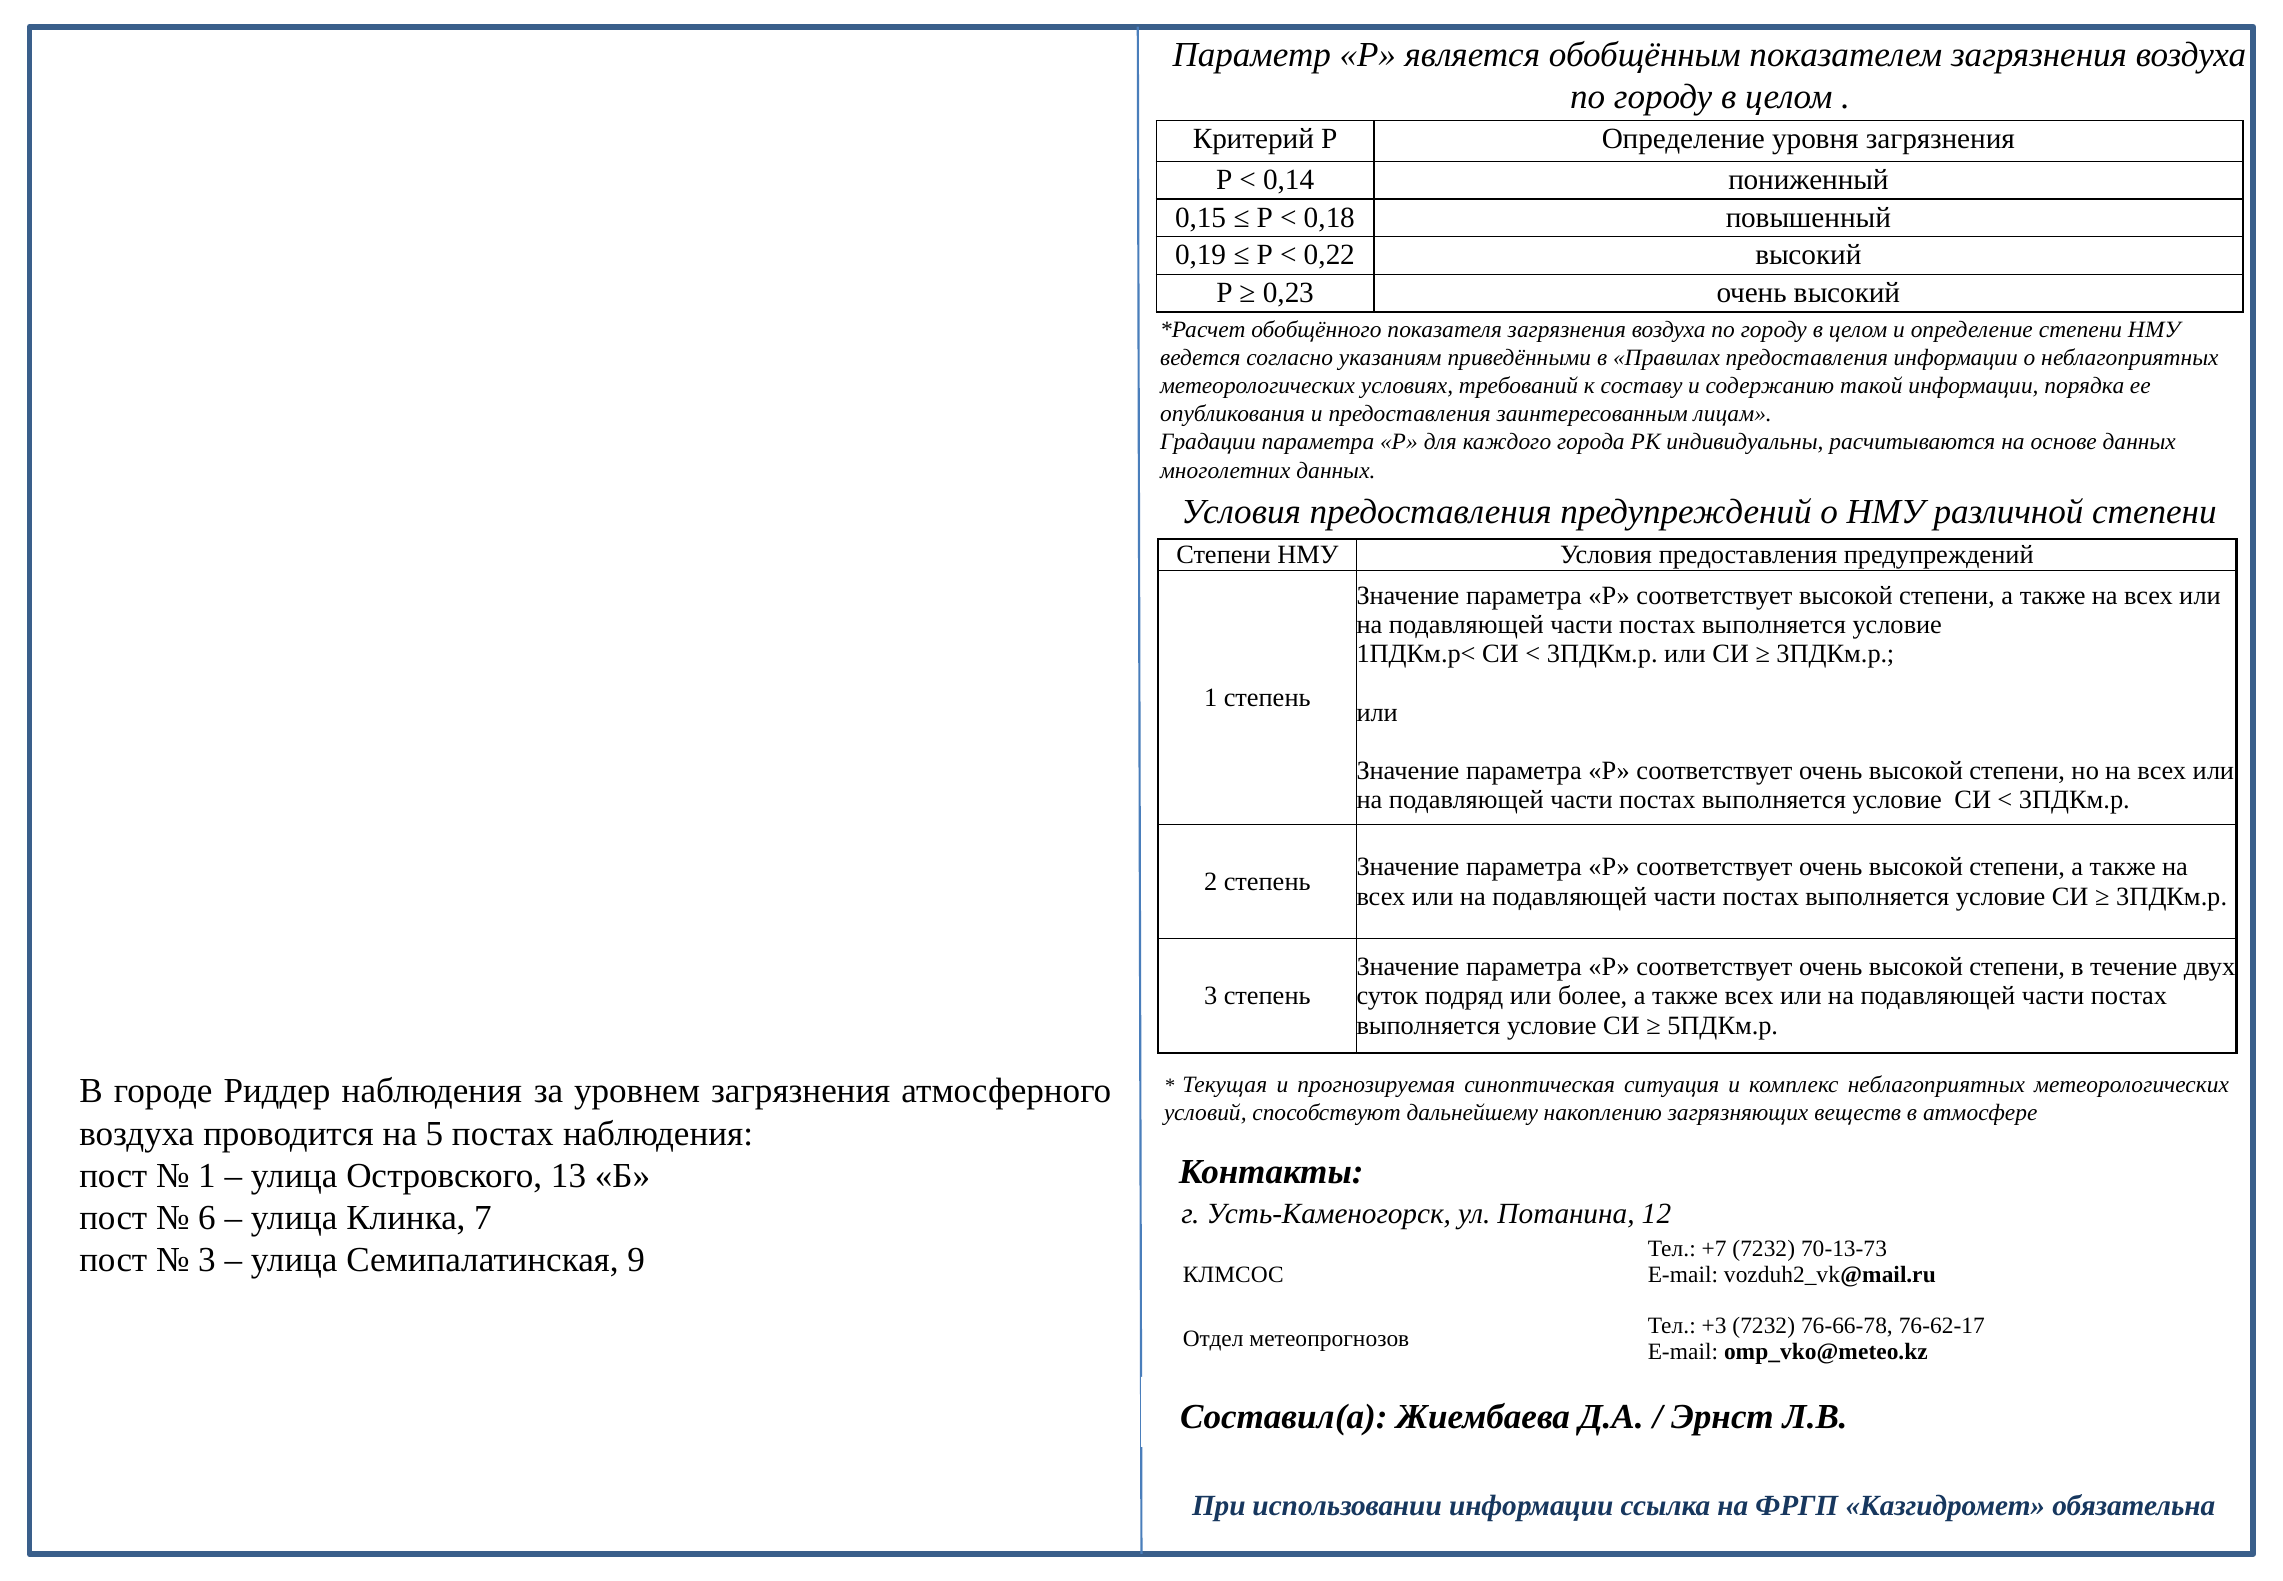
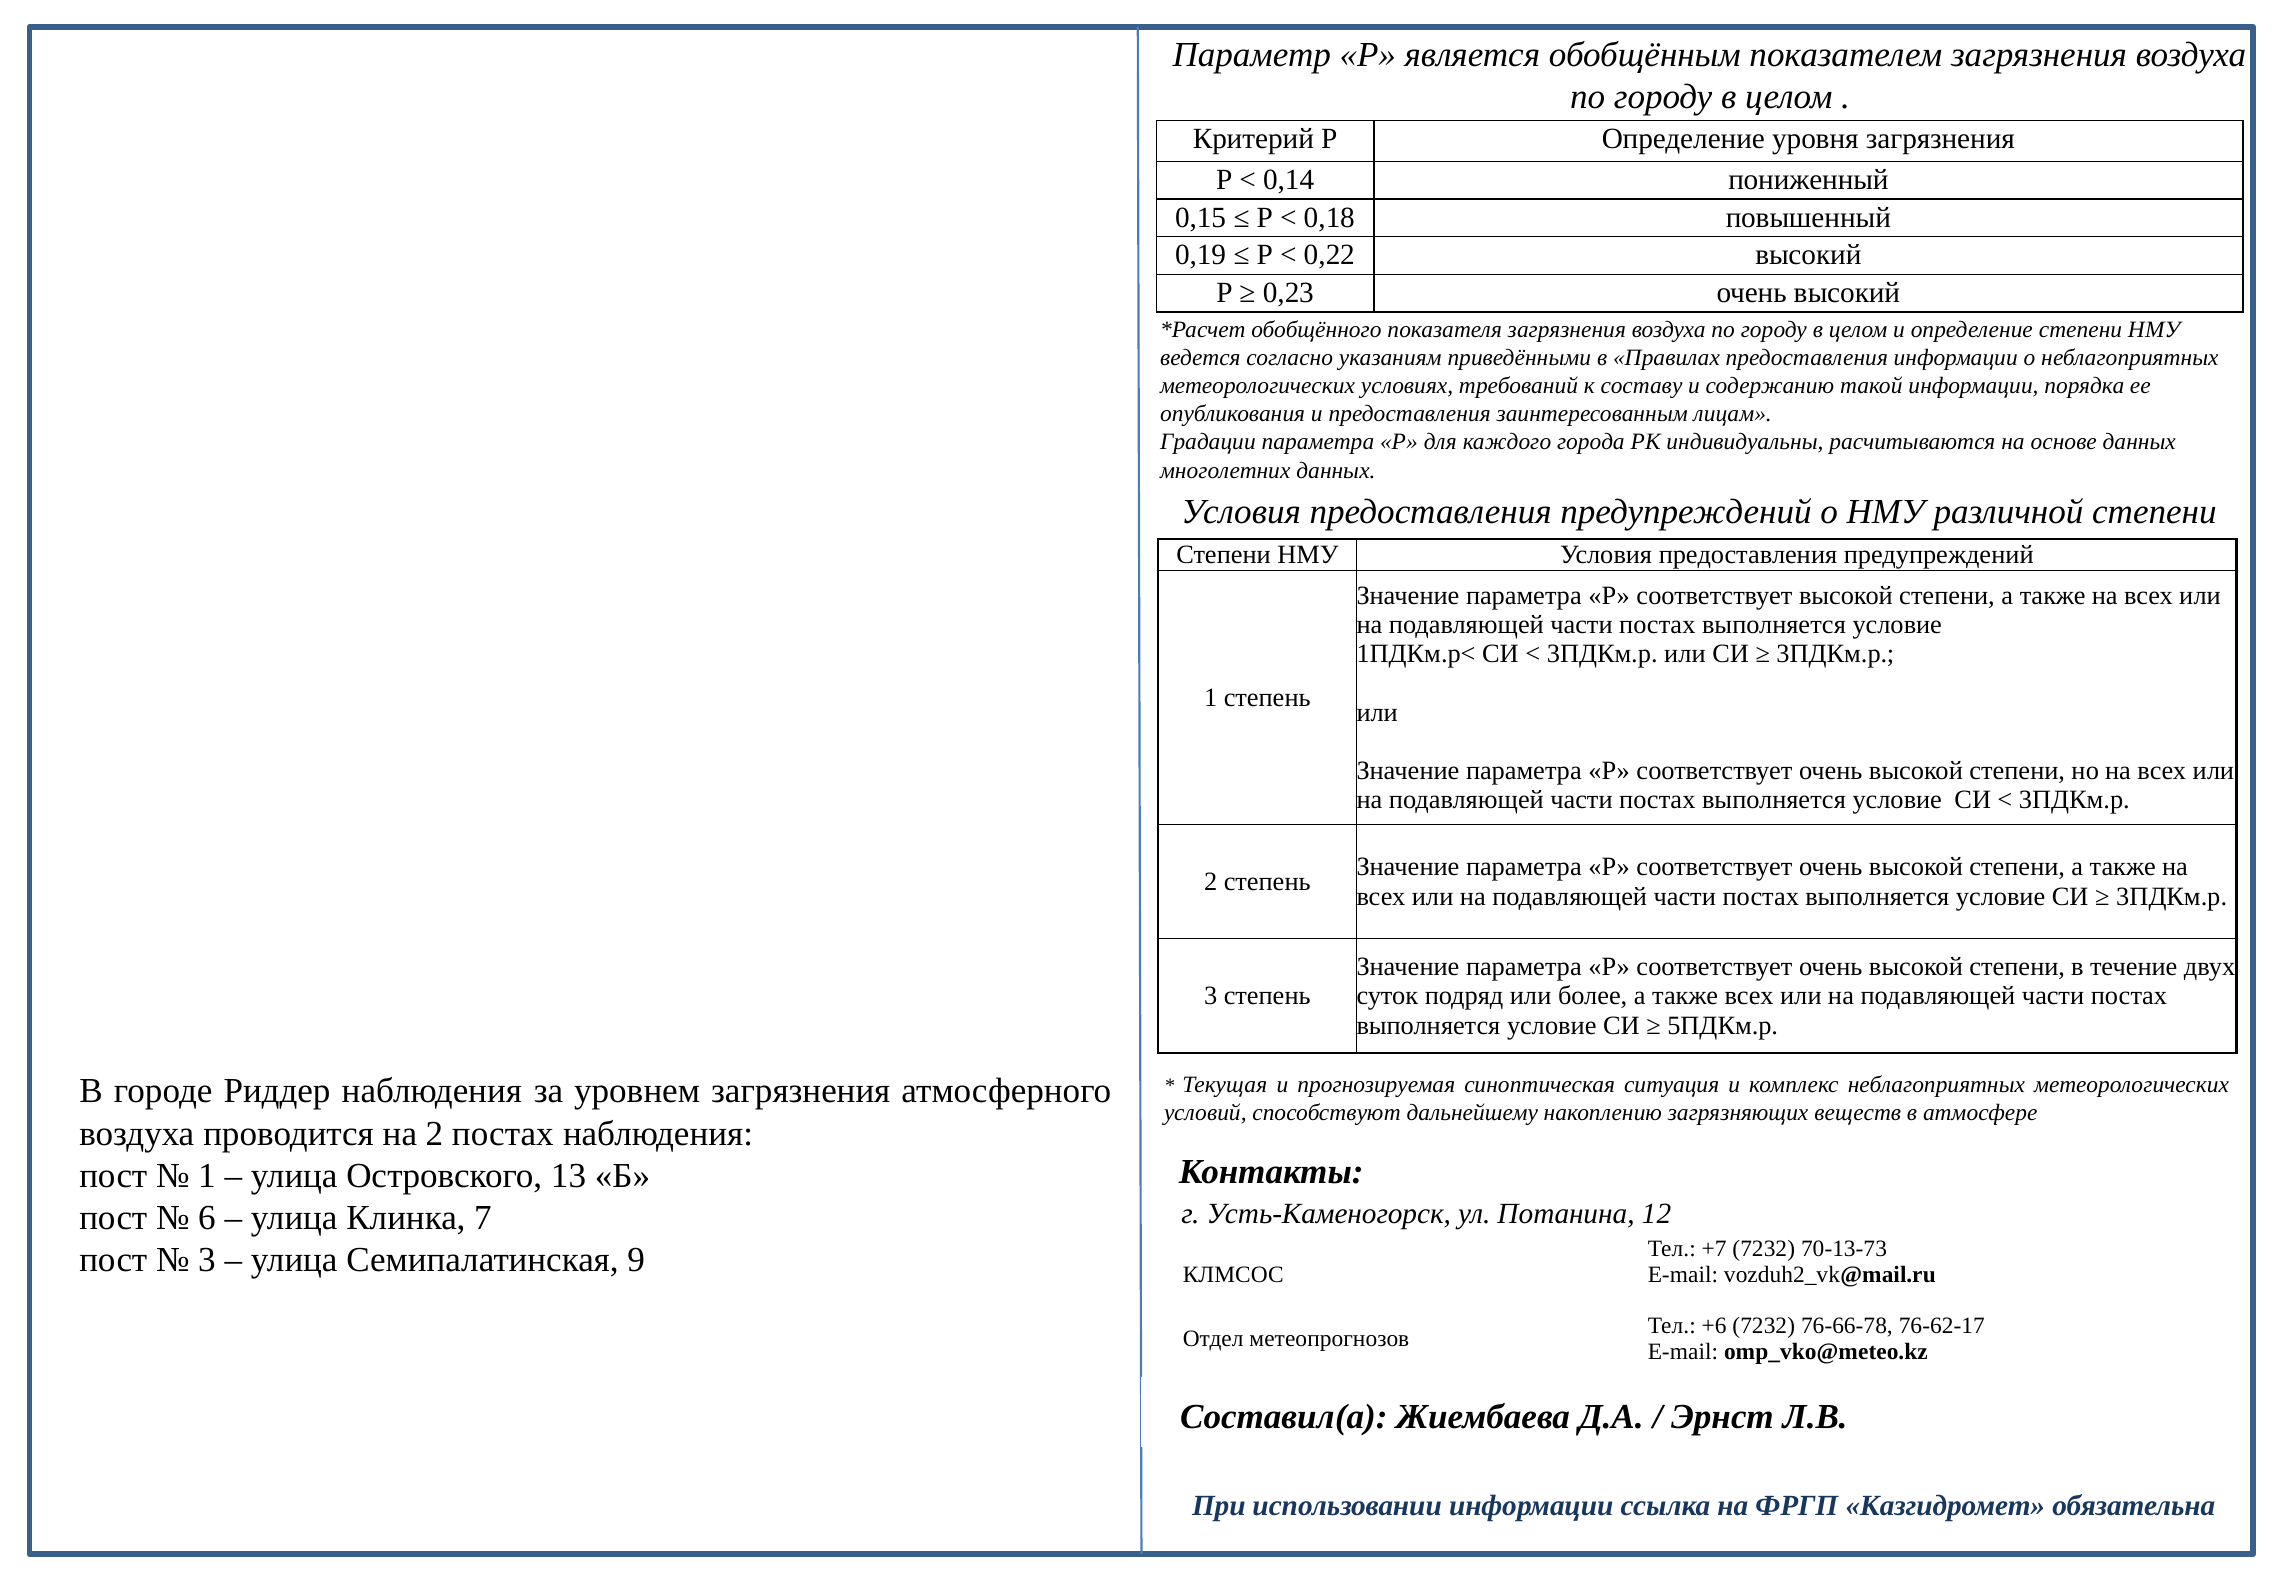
на 5: 5 -> 2 (434, 1133)
+3: +3 -> +6 (1714, 1325)
